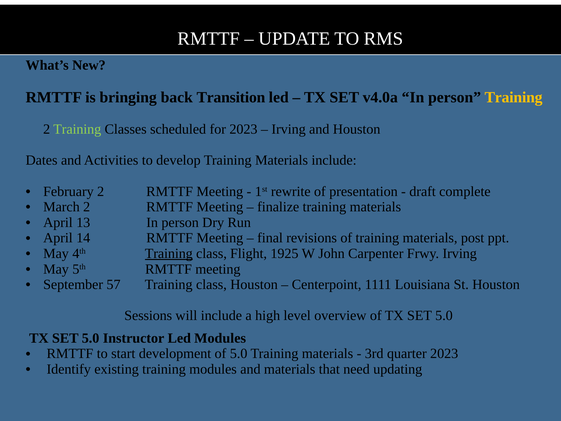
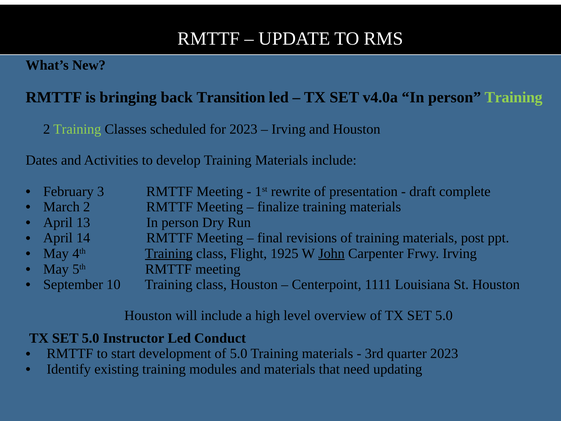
Training colour: yellow -> light green (514, 97)
February 2: 2 -> 3 (101, 191)
John underline: none -> present (331, 253)
57: 57 -> 10 (114, 284)
Sessions: Sessions -> Houston (148, 315)
Led Modules: Modules -> Conduct (220, 338)
